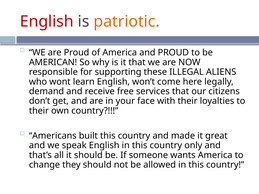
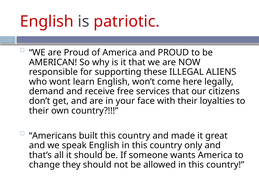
patriotic colour: orange -> red (127, 22)
